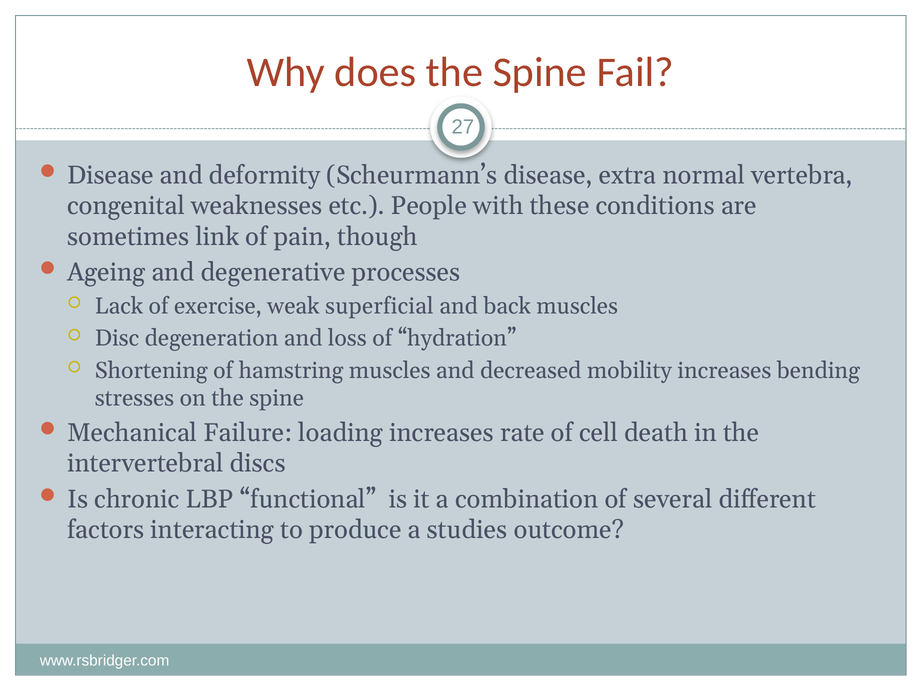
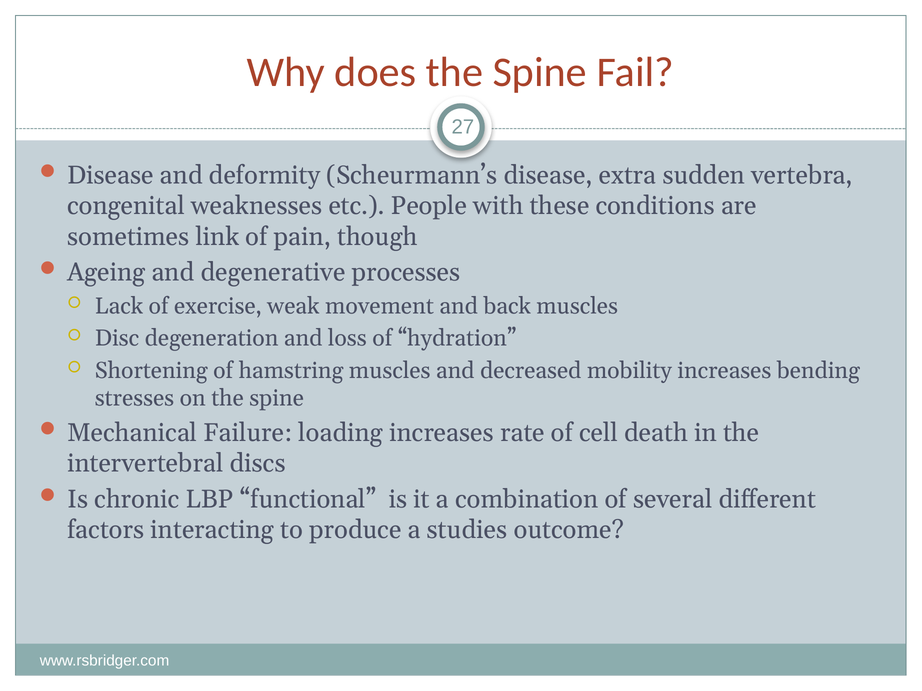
normal: normal -> sudden (704, 175)
superficial: superficial -> movement (379, 306)
